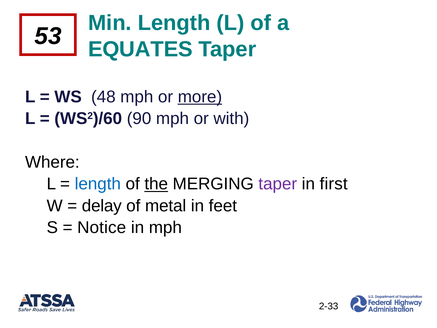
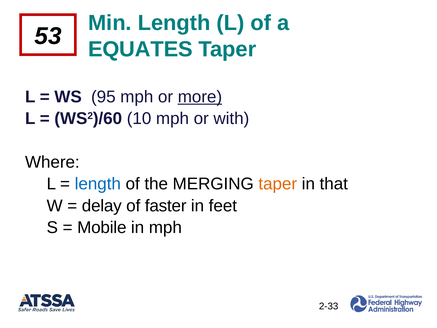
48: 48 -> 95 (103, 97)
90: 90 -> 10 (139, 119)
the underline: present -> none (156, 184)
taper colour: purple -> orange (278, 184)
first: first -> that (334, 184)
metal: metal -> faster (166, 206)
Notice: Notice -> Mobile (102, 227)
